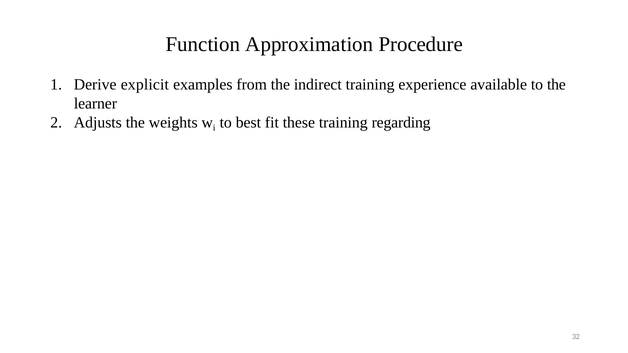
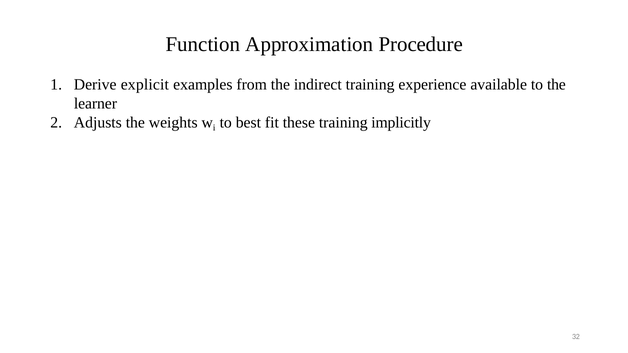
regarding: regarding -> implicitly (401, 123)
